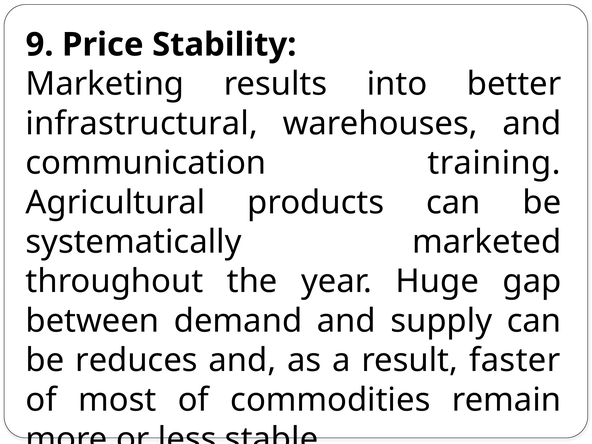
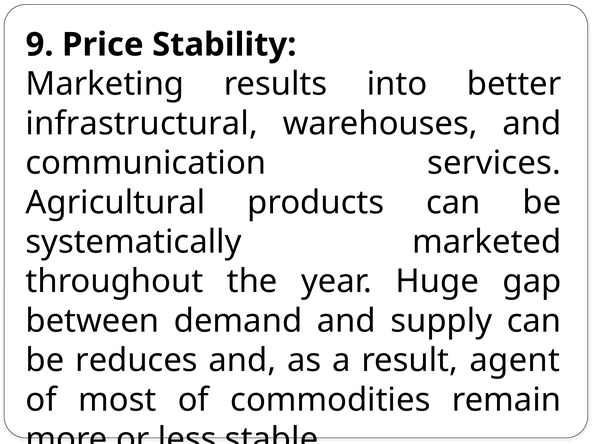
training: training -> services (494, 163)
faster: faster -> agent (515, 360)
